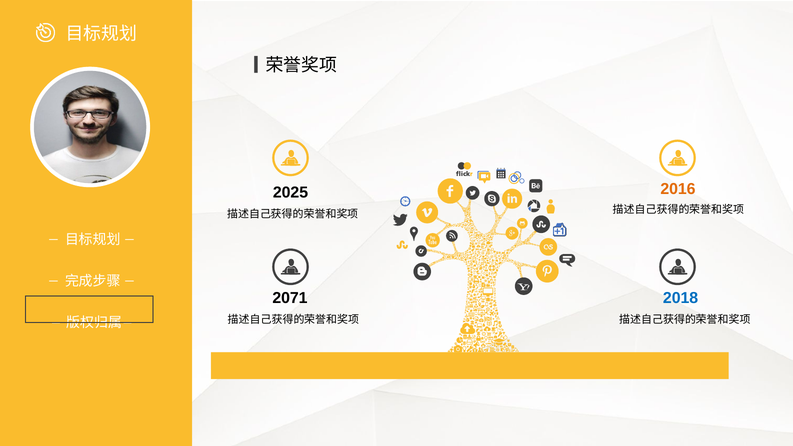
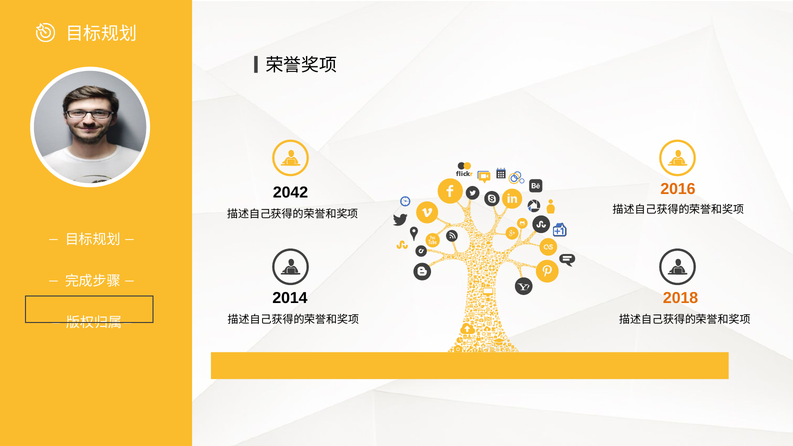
2025: 2025 -> 2042 (291, 192)
2071: 2071 -> 2014 (290, 298)
2018 colour: blue -> orange (681, 298)
